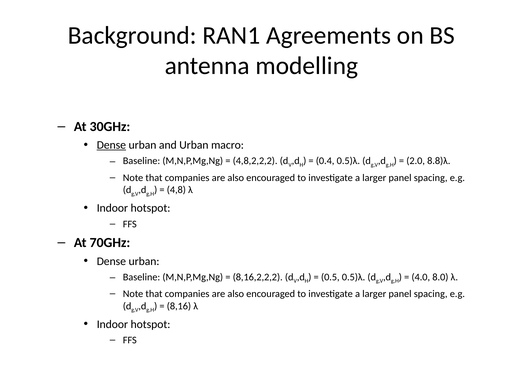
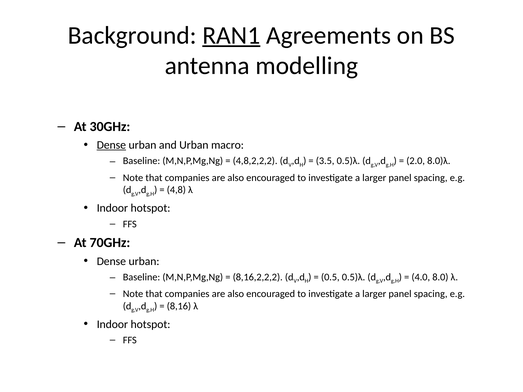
RAN1 underline: none -> present (231, 35)
0.4: 0.4 -> 3.5 (325, 161)
8.8)λ: 8.8)λ -> 8.0)λ (439, 161)
